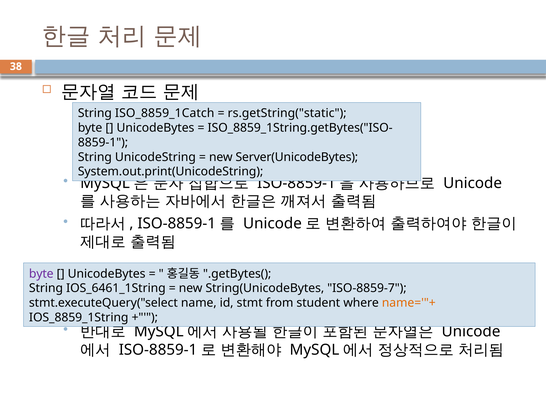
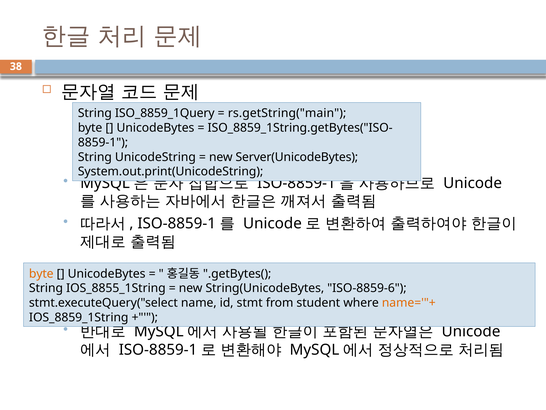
ISO_8859_1Catch: ISO_8859_1Catch -> ISO_8859_1Query (165, 113)
rs.getString("static: rs.getString("static -> rs.getString("main (287, 113)
byte colour: purple -> orange (41, 273)
IOS_6461_1String: IOS_6461_1String -> IOS_8855_1String (116, 288)
ISO-8859-7: ISO-8859-7 -> ISO-8859-6 (367, 288)
